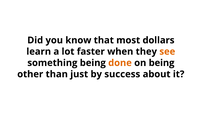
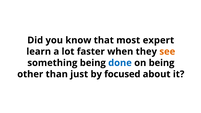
dollars: dollars -> expert (158, 40)
done colour: orange -> blue (120, 63)
success: success -> focused (122, 74)
